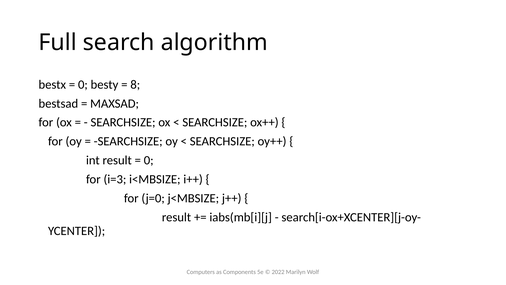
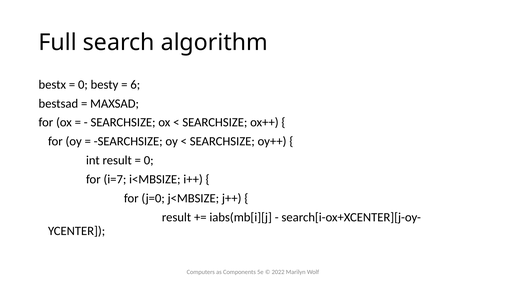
8: 8 -> 6 (135, 84)
i=3: i=3 -> i=7 (115, 179)
